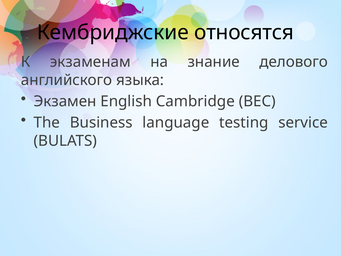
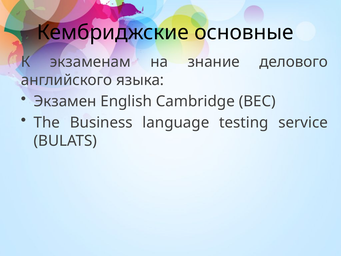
относятся: относятся -> основные (244, 33)
